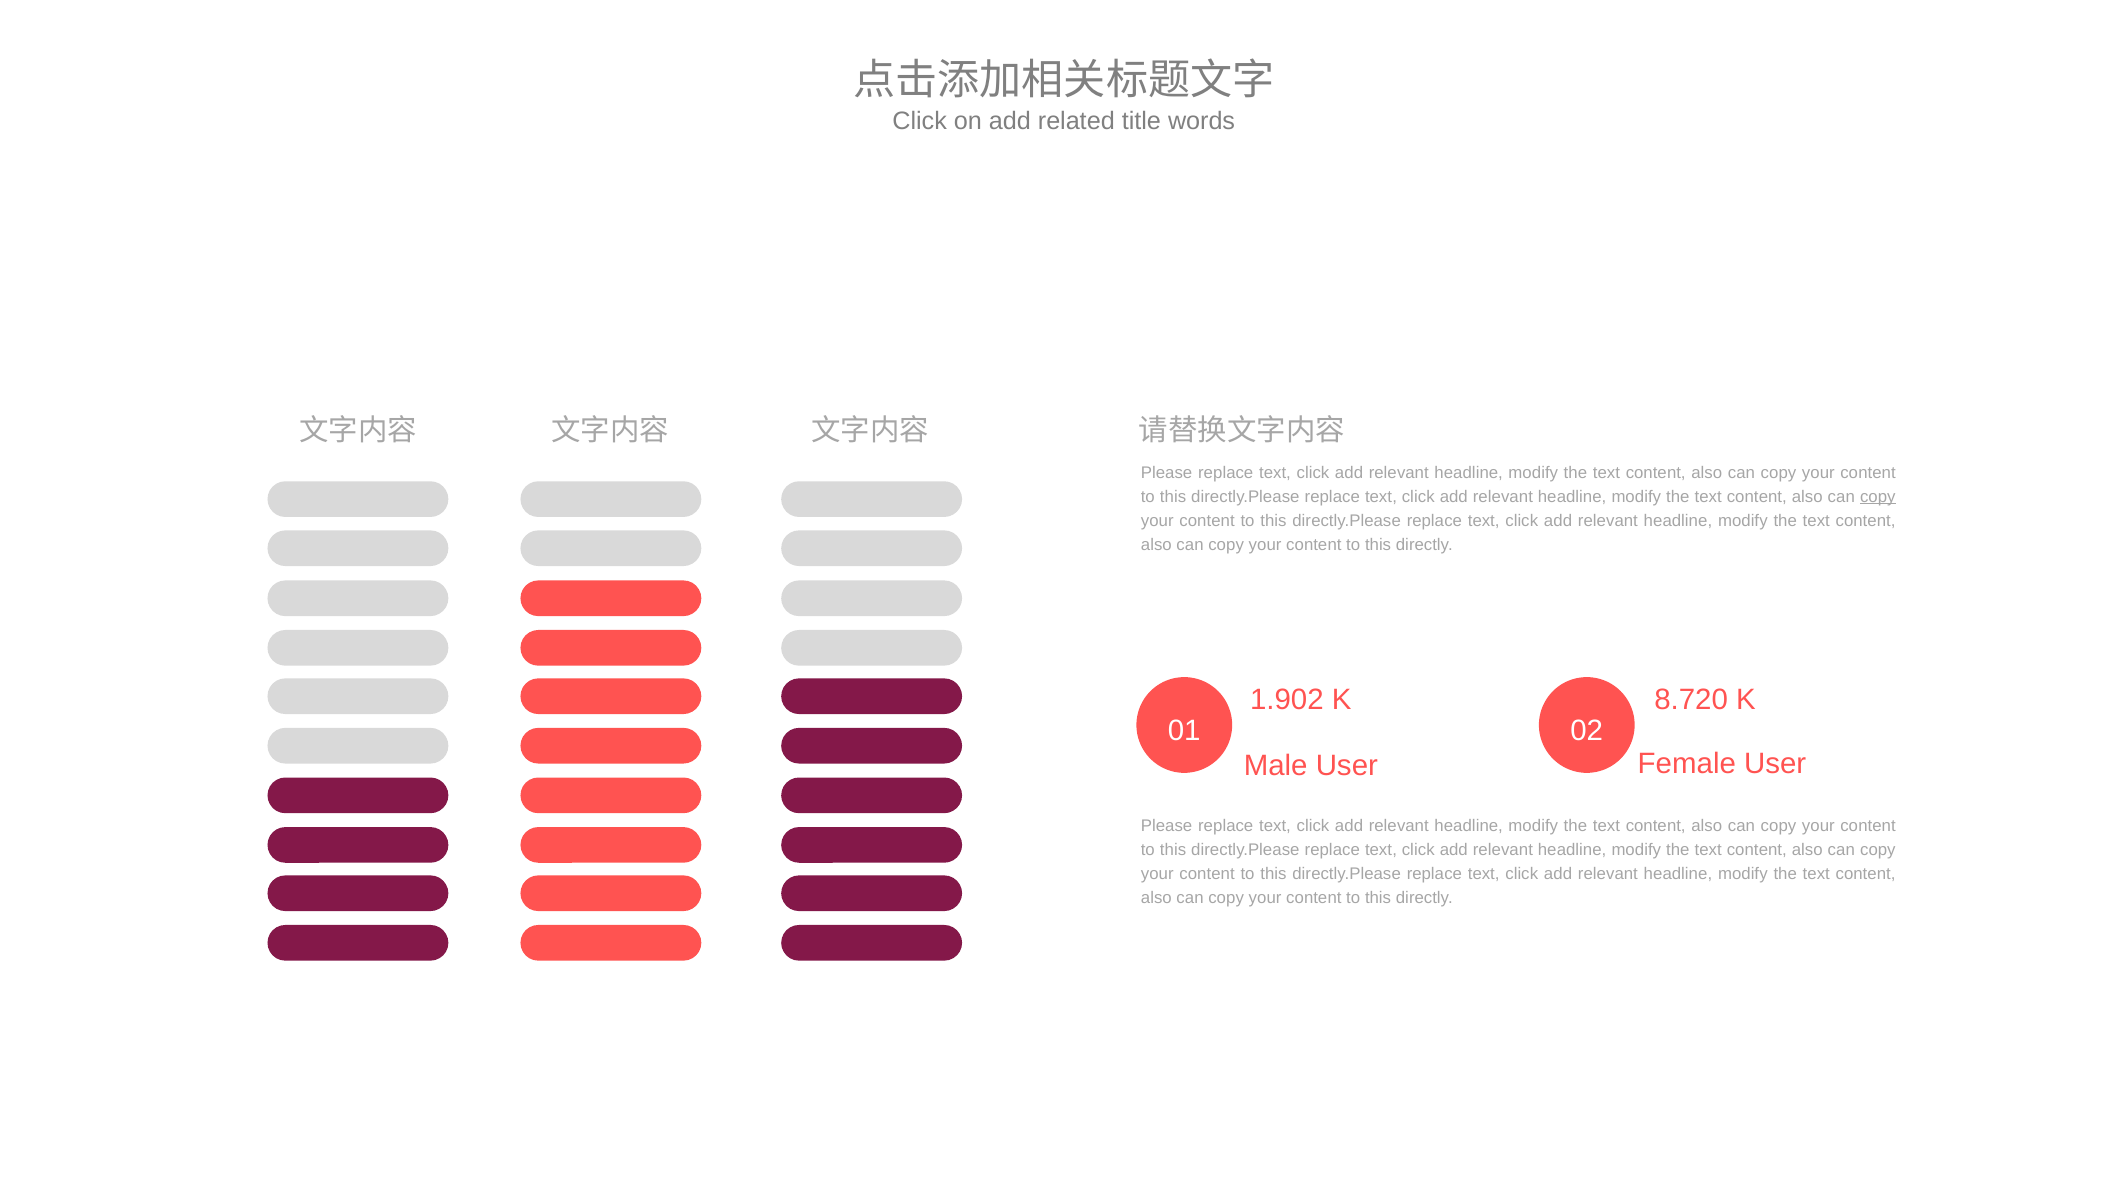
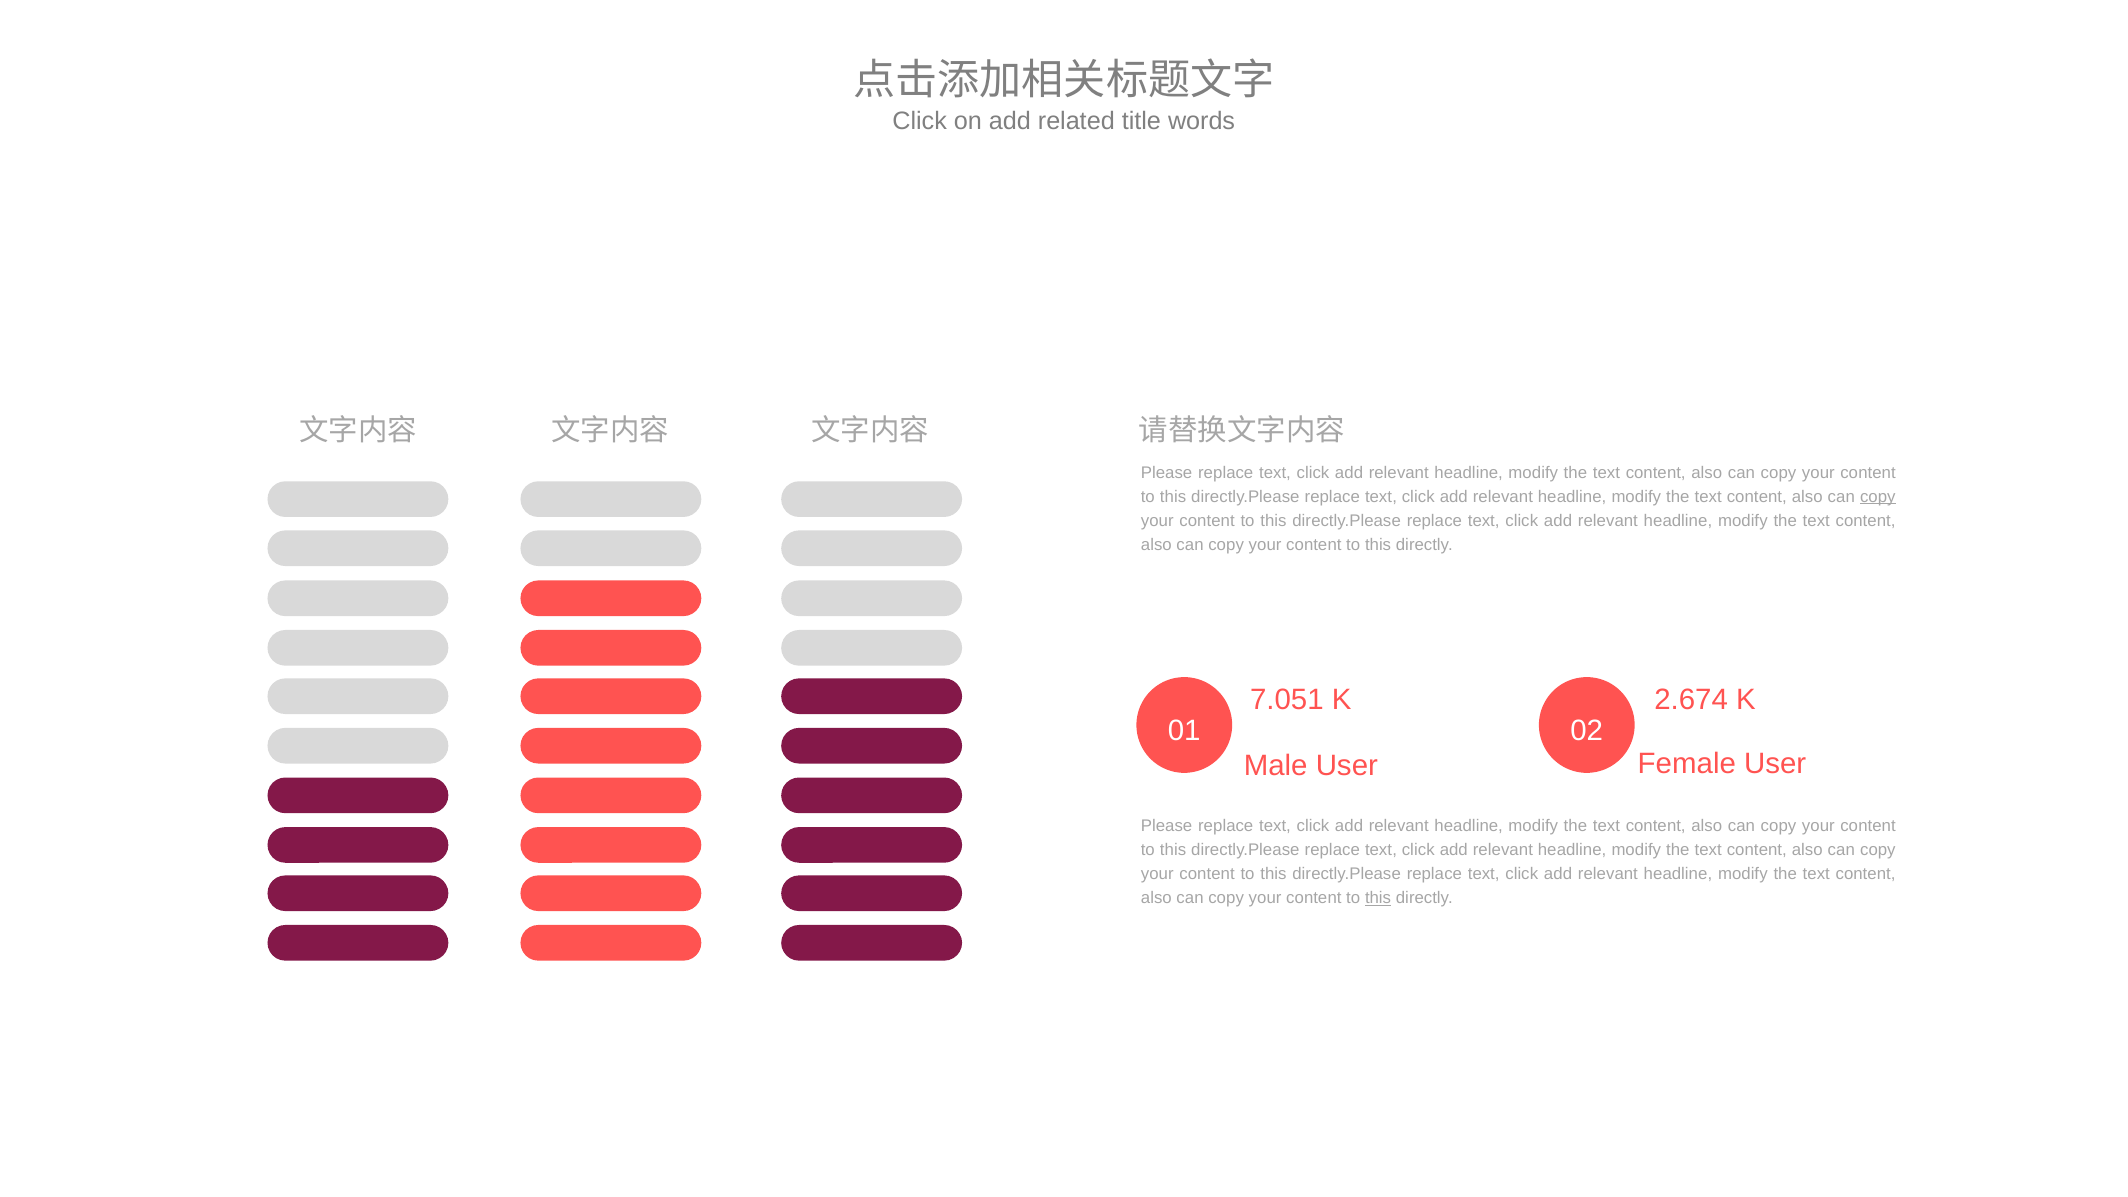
1.902: 1.902 -> 7.051 (1287, 699)
8.720: 8.720 -> 2.674 (1691, 699)
this underline: none -> present (1378, 898)
